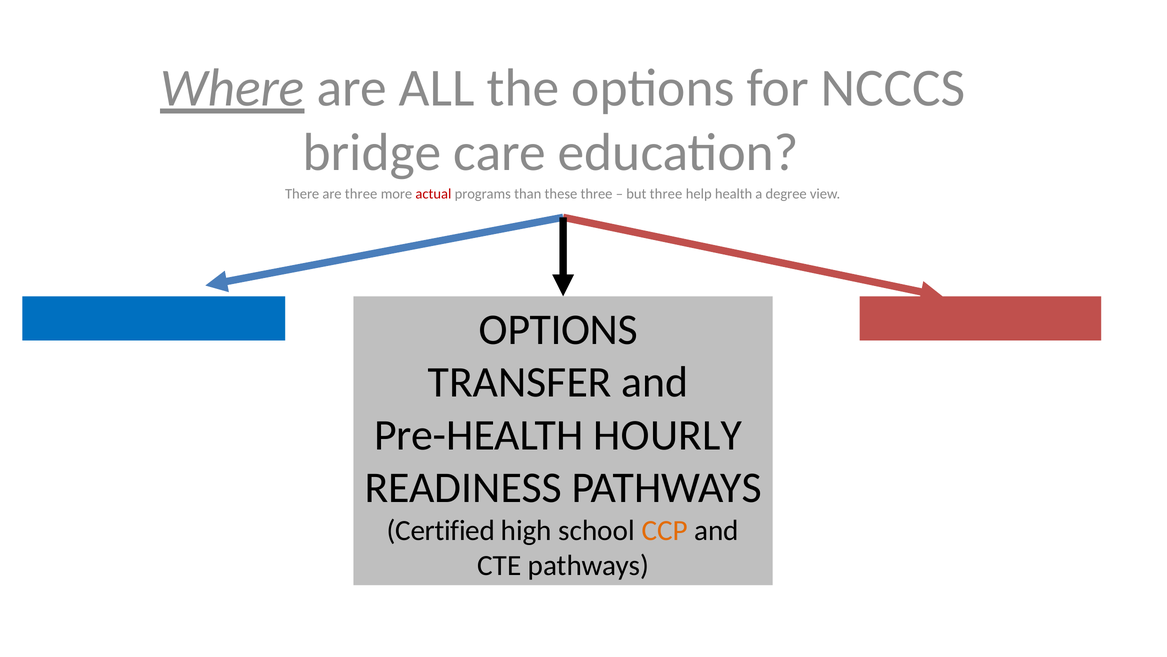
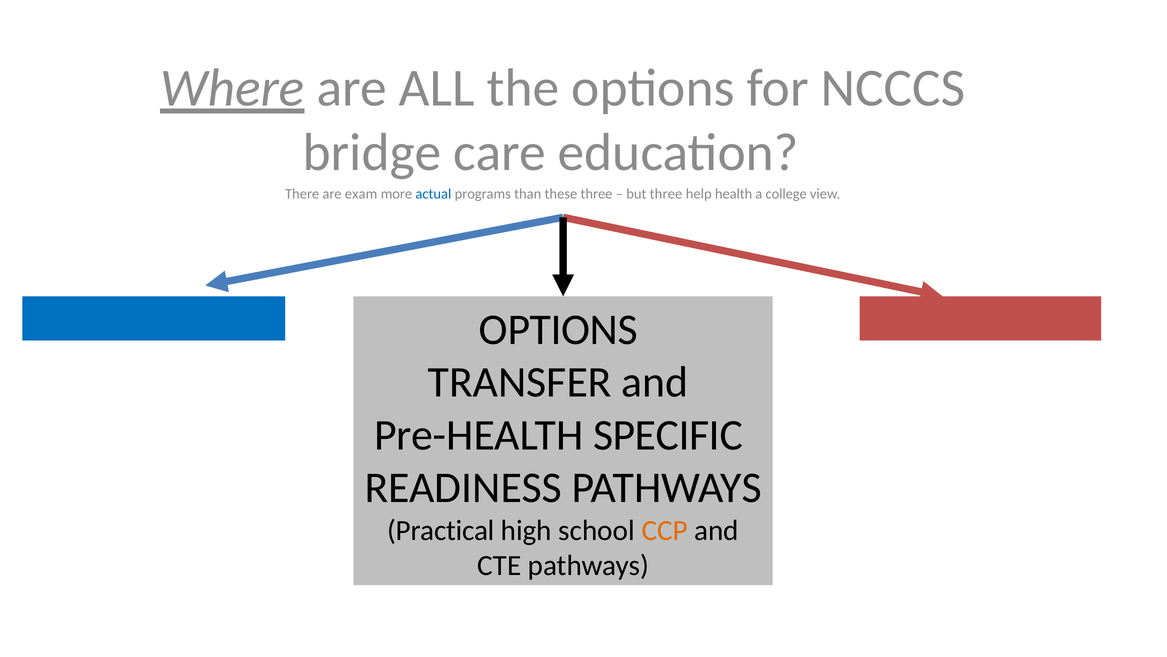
are three: three -> exam (361, 194)
actual colour: red -> blue (433, 194)
degree: degree -> college (786, 194)
HOURLY: HOURLY -> SPECIFIC (668, 435)
Certified: Certified -> Practical (441, 530)
